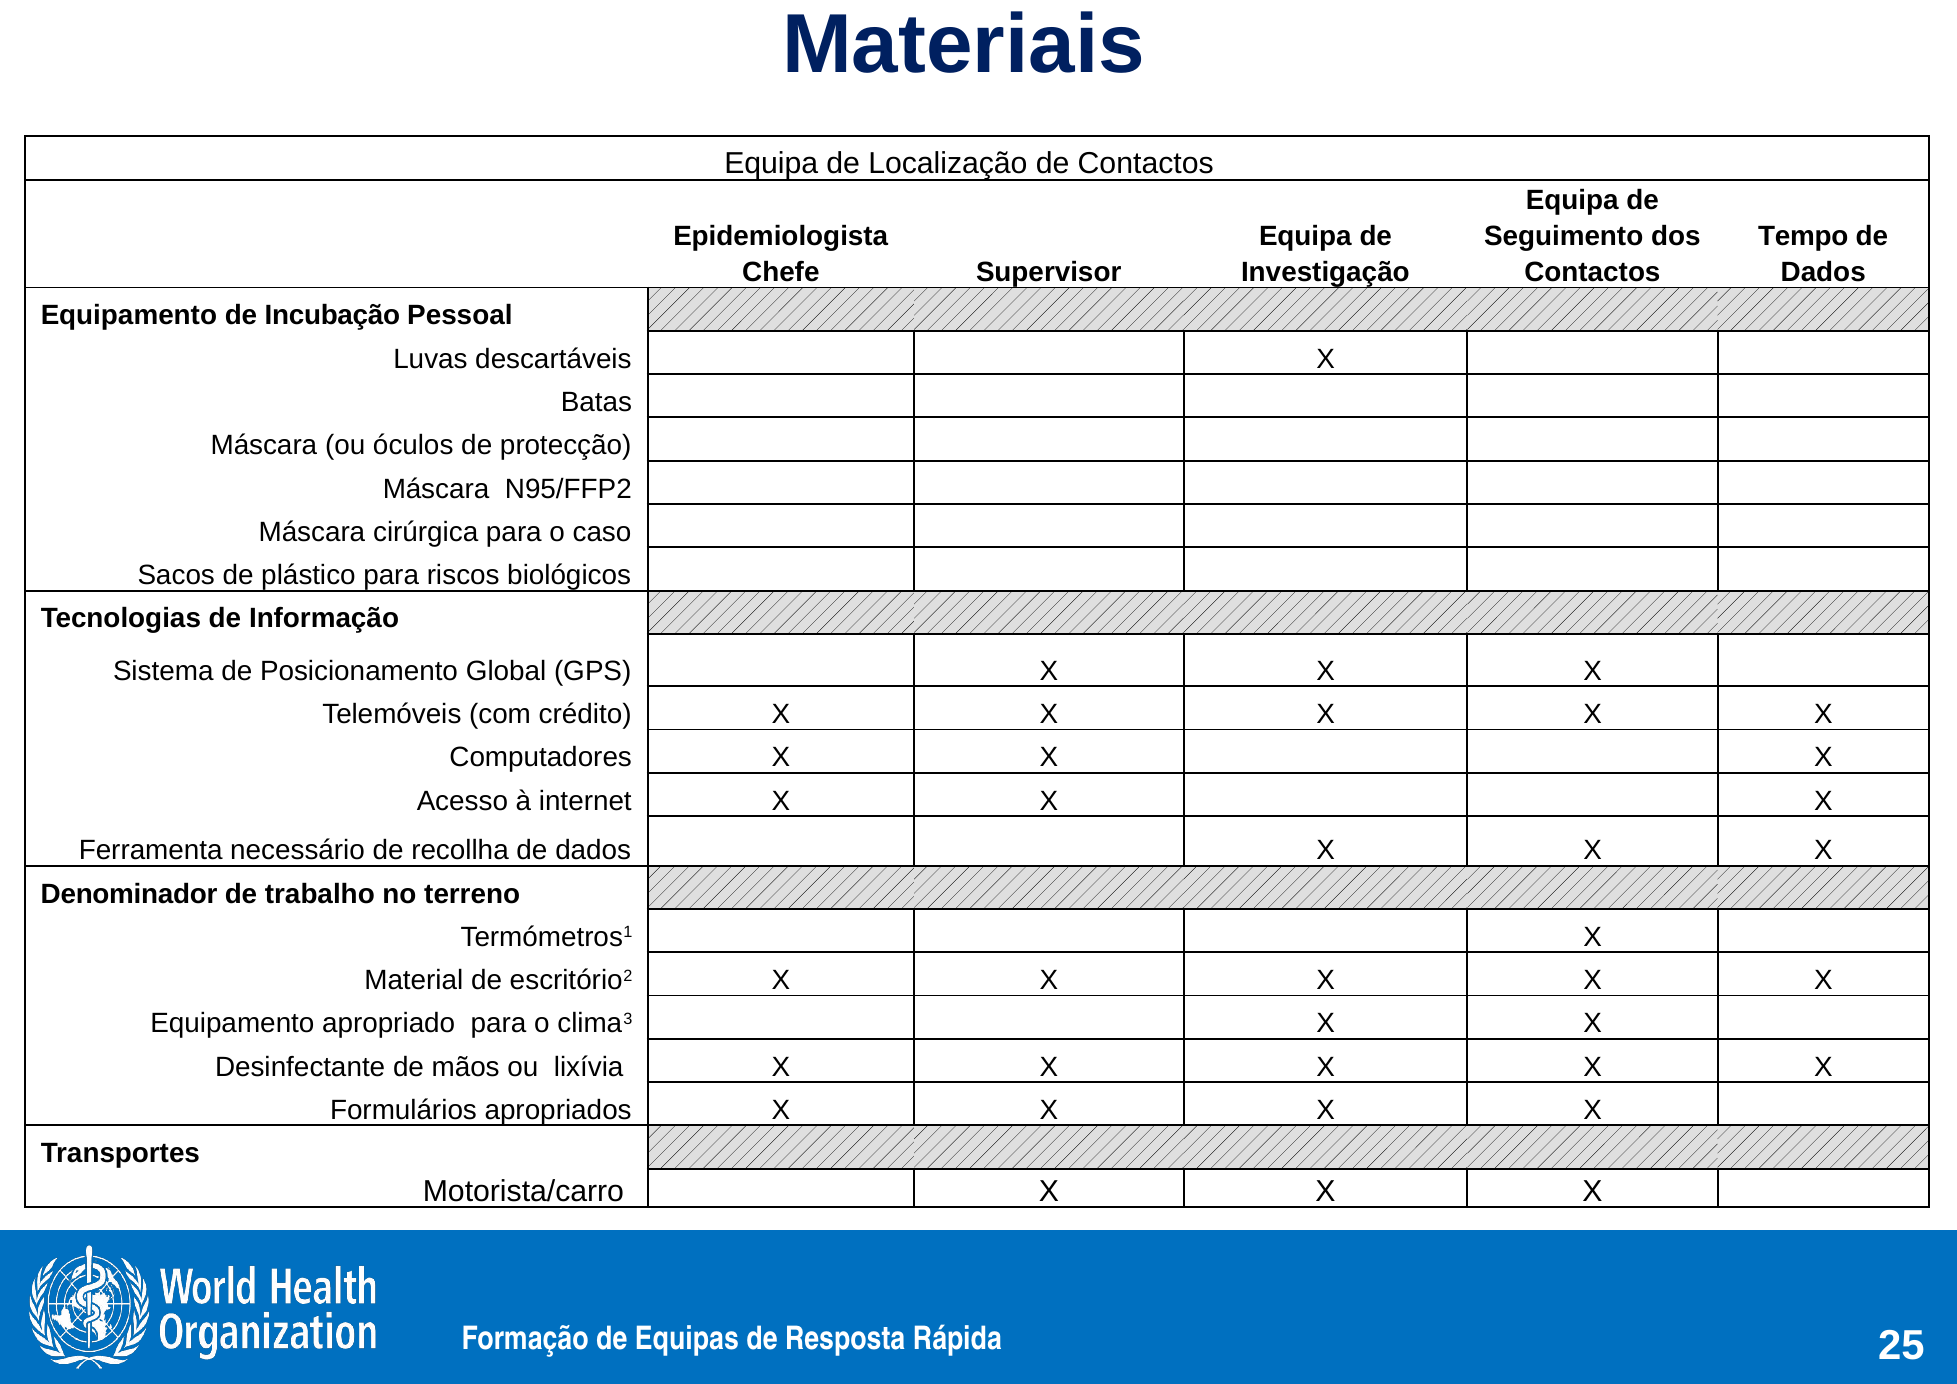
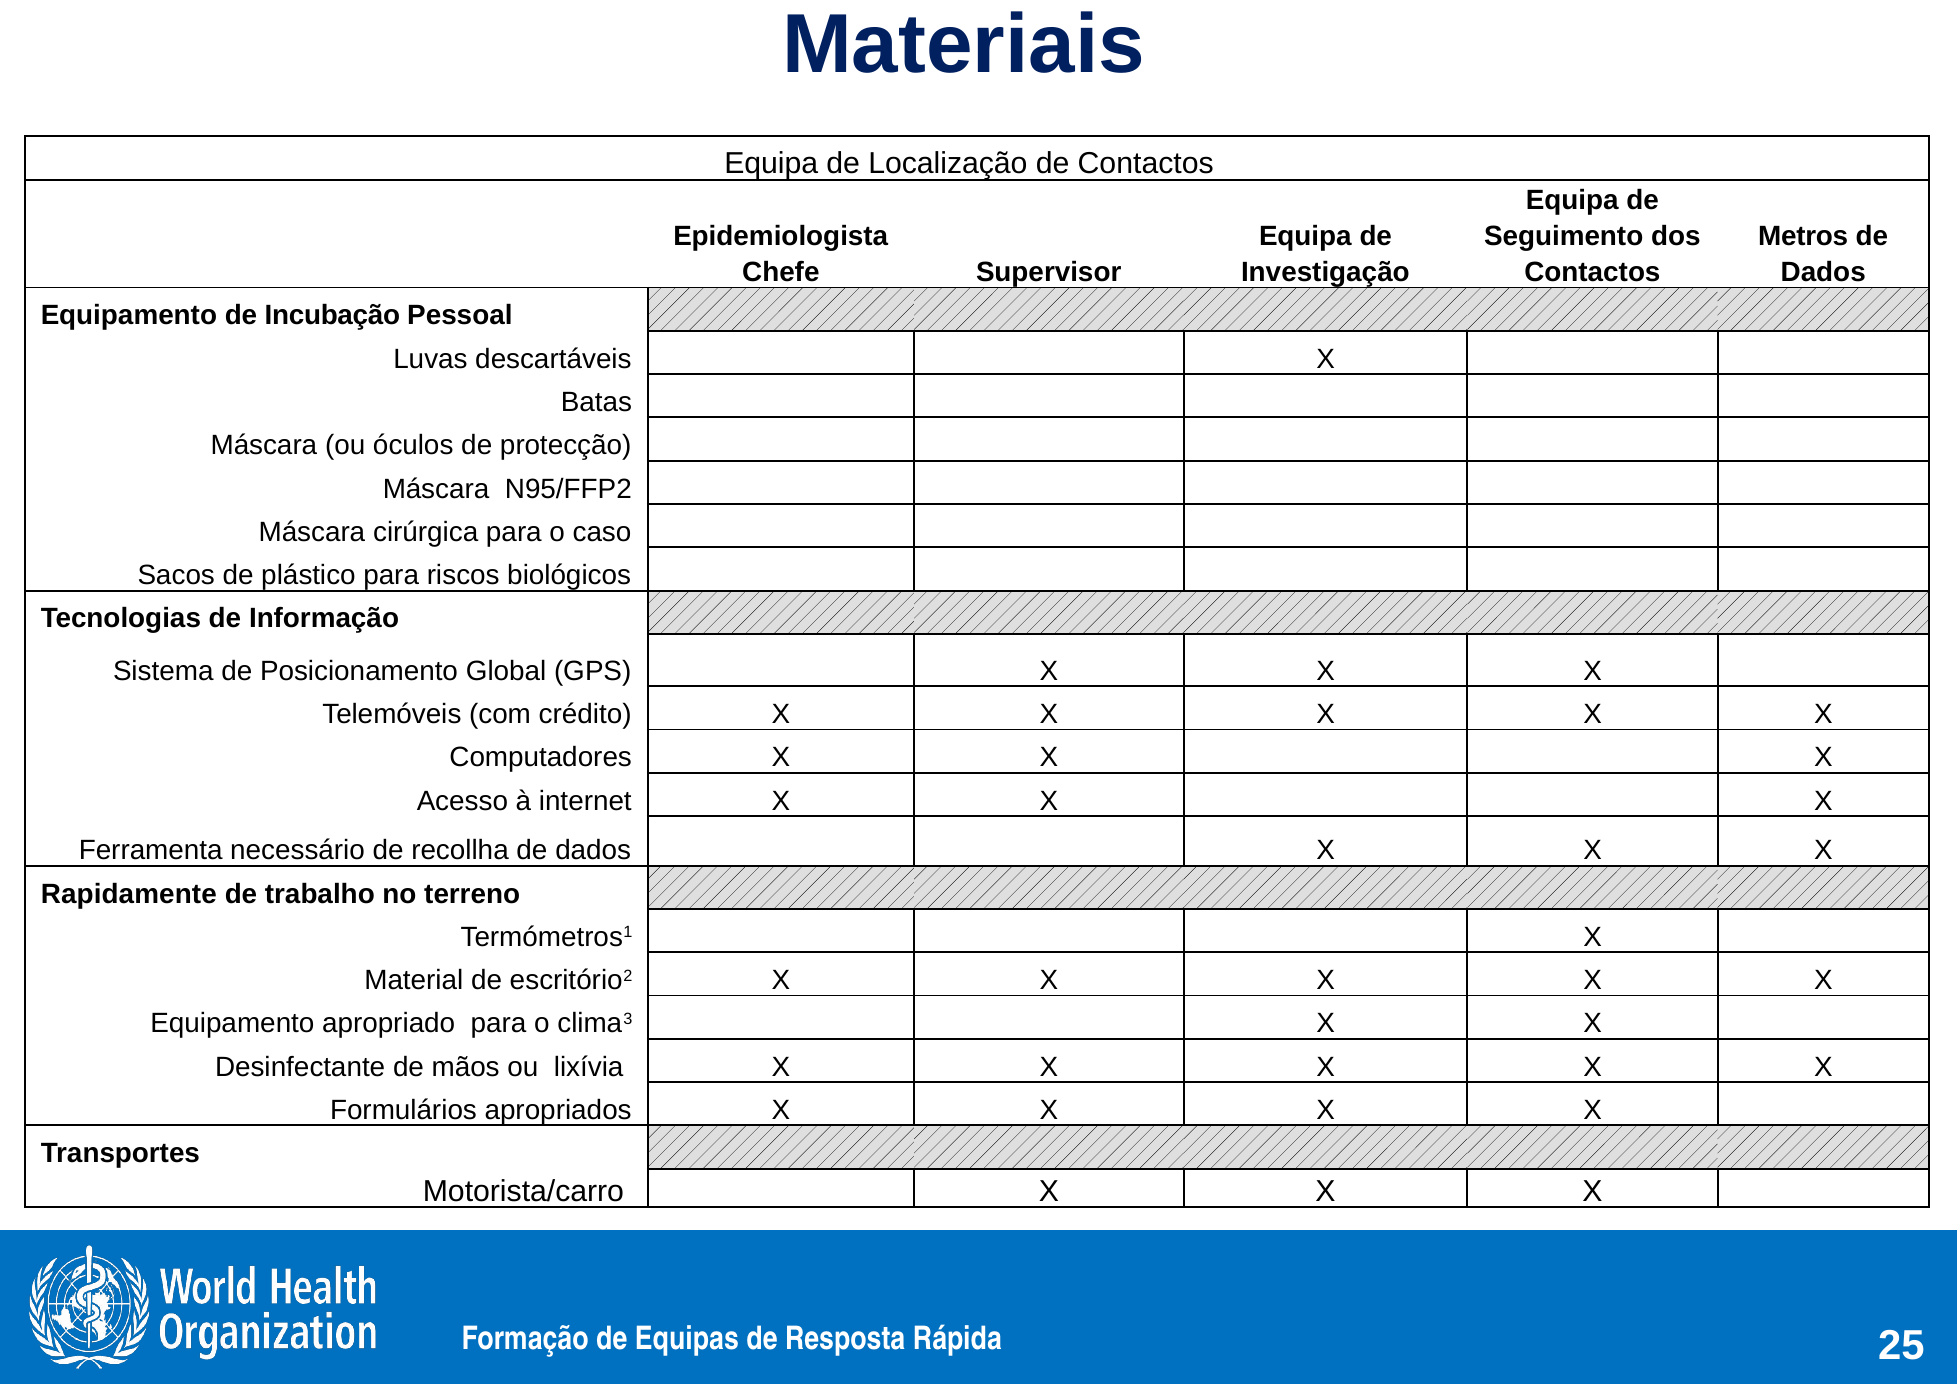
Tempo: Tempo -> Metros (1803, 236)
Denominador: Denominador -> Rapidamente (129, 894)
